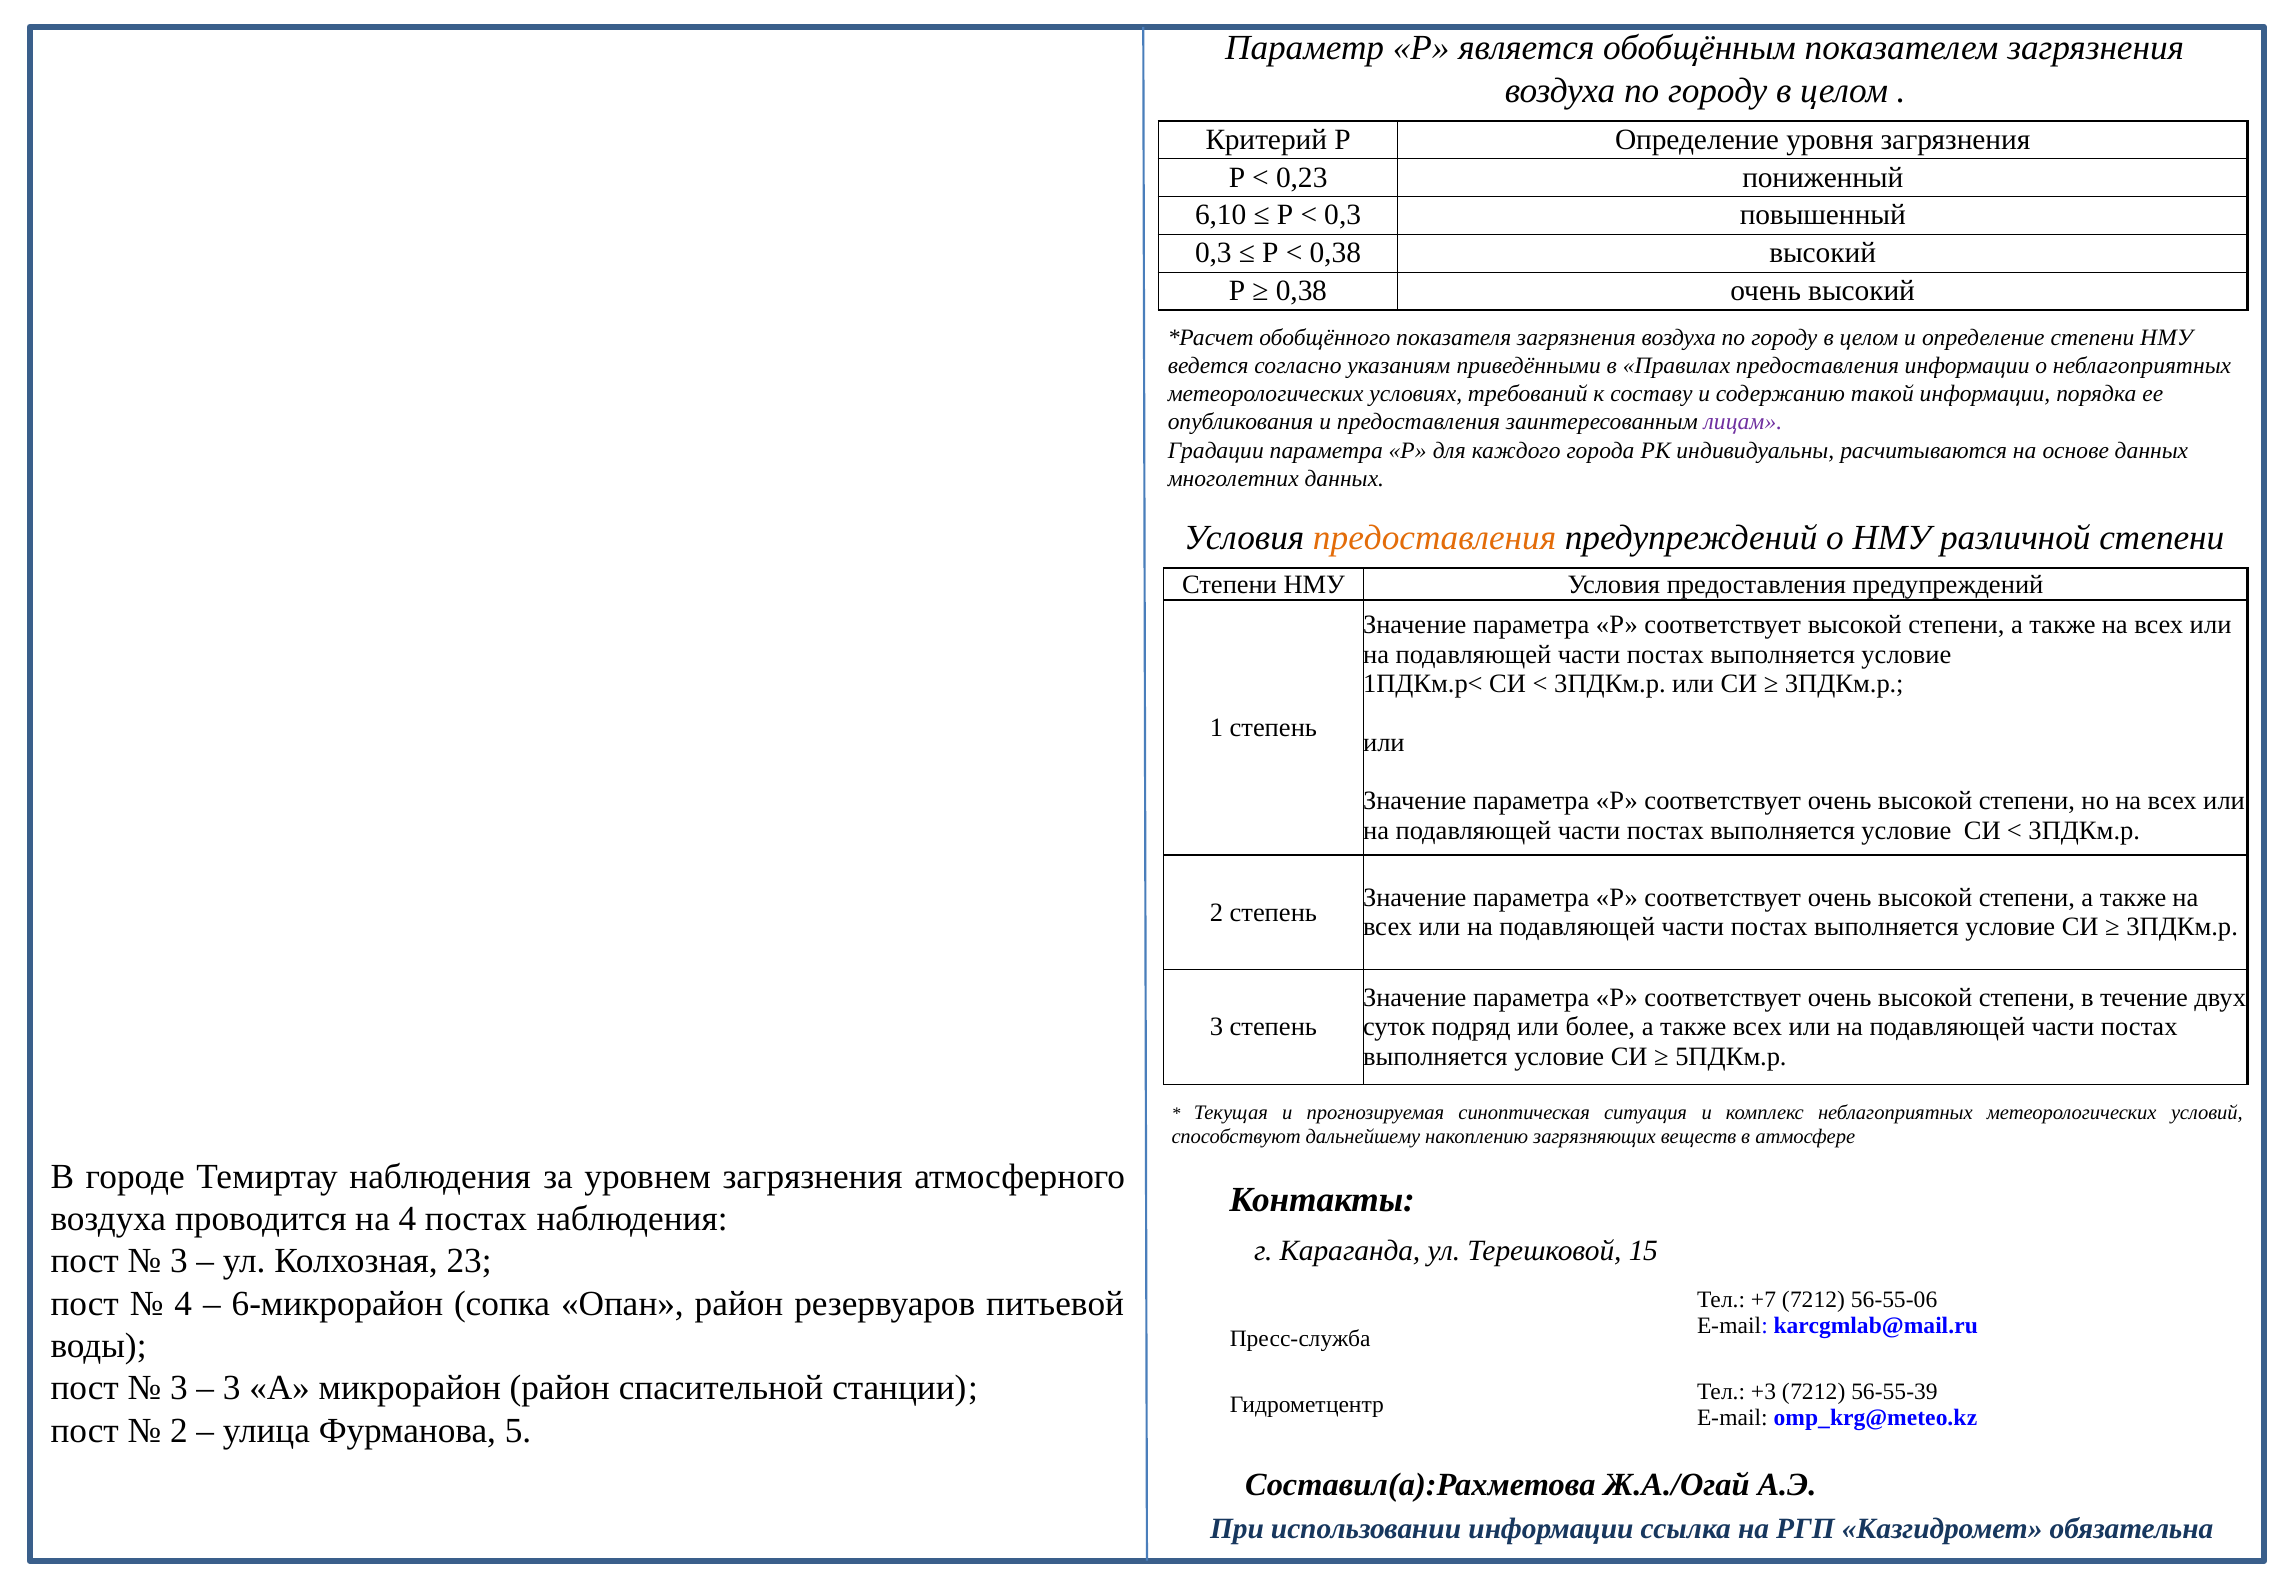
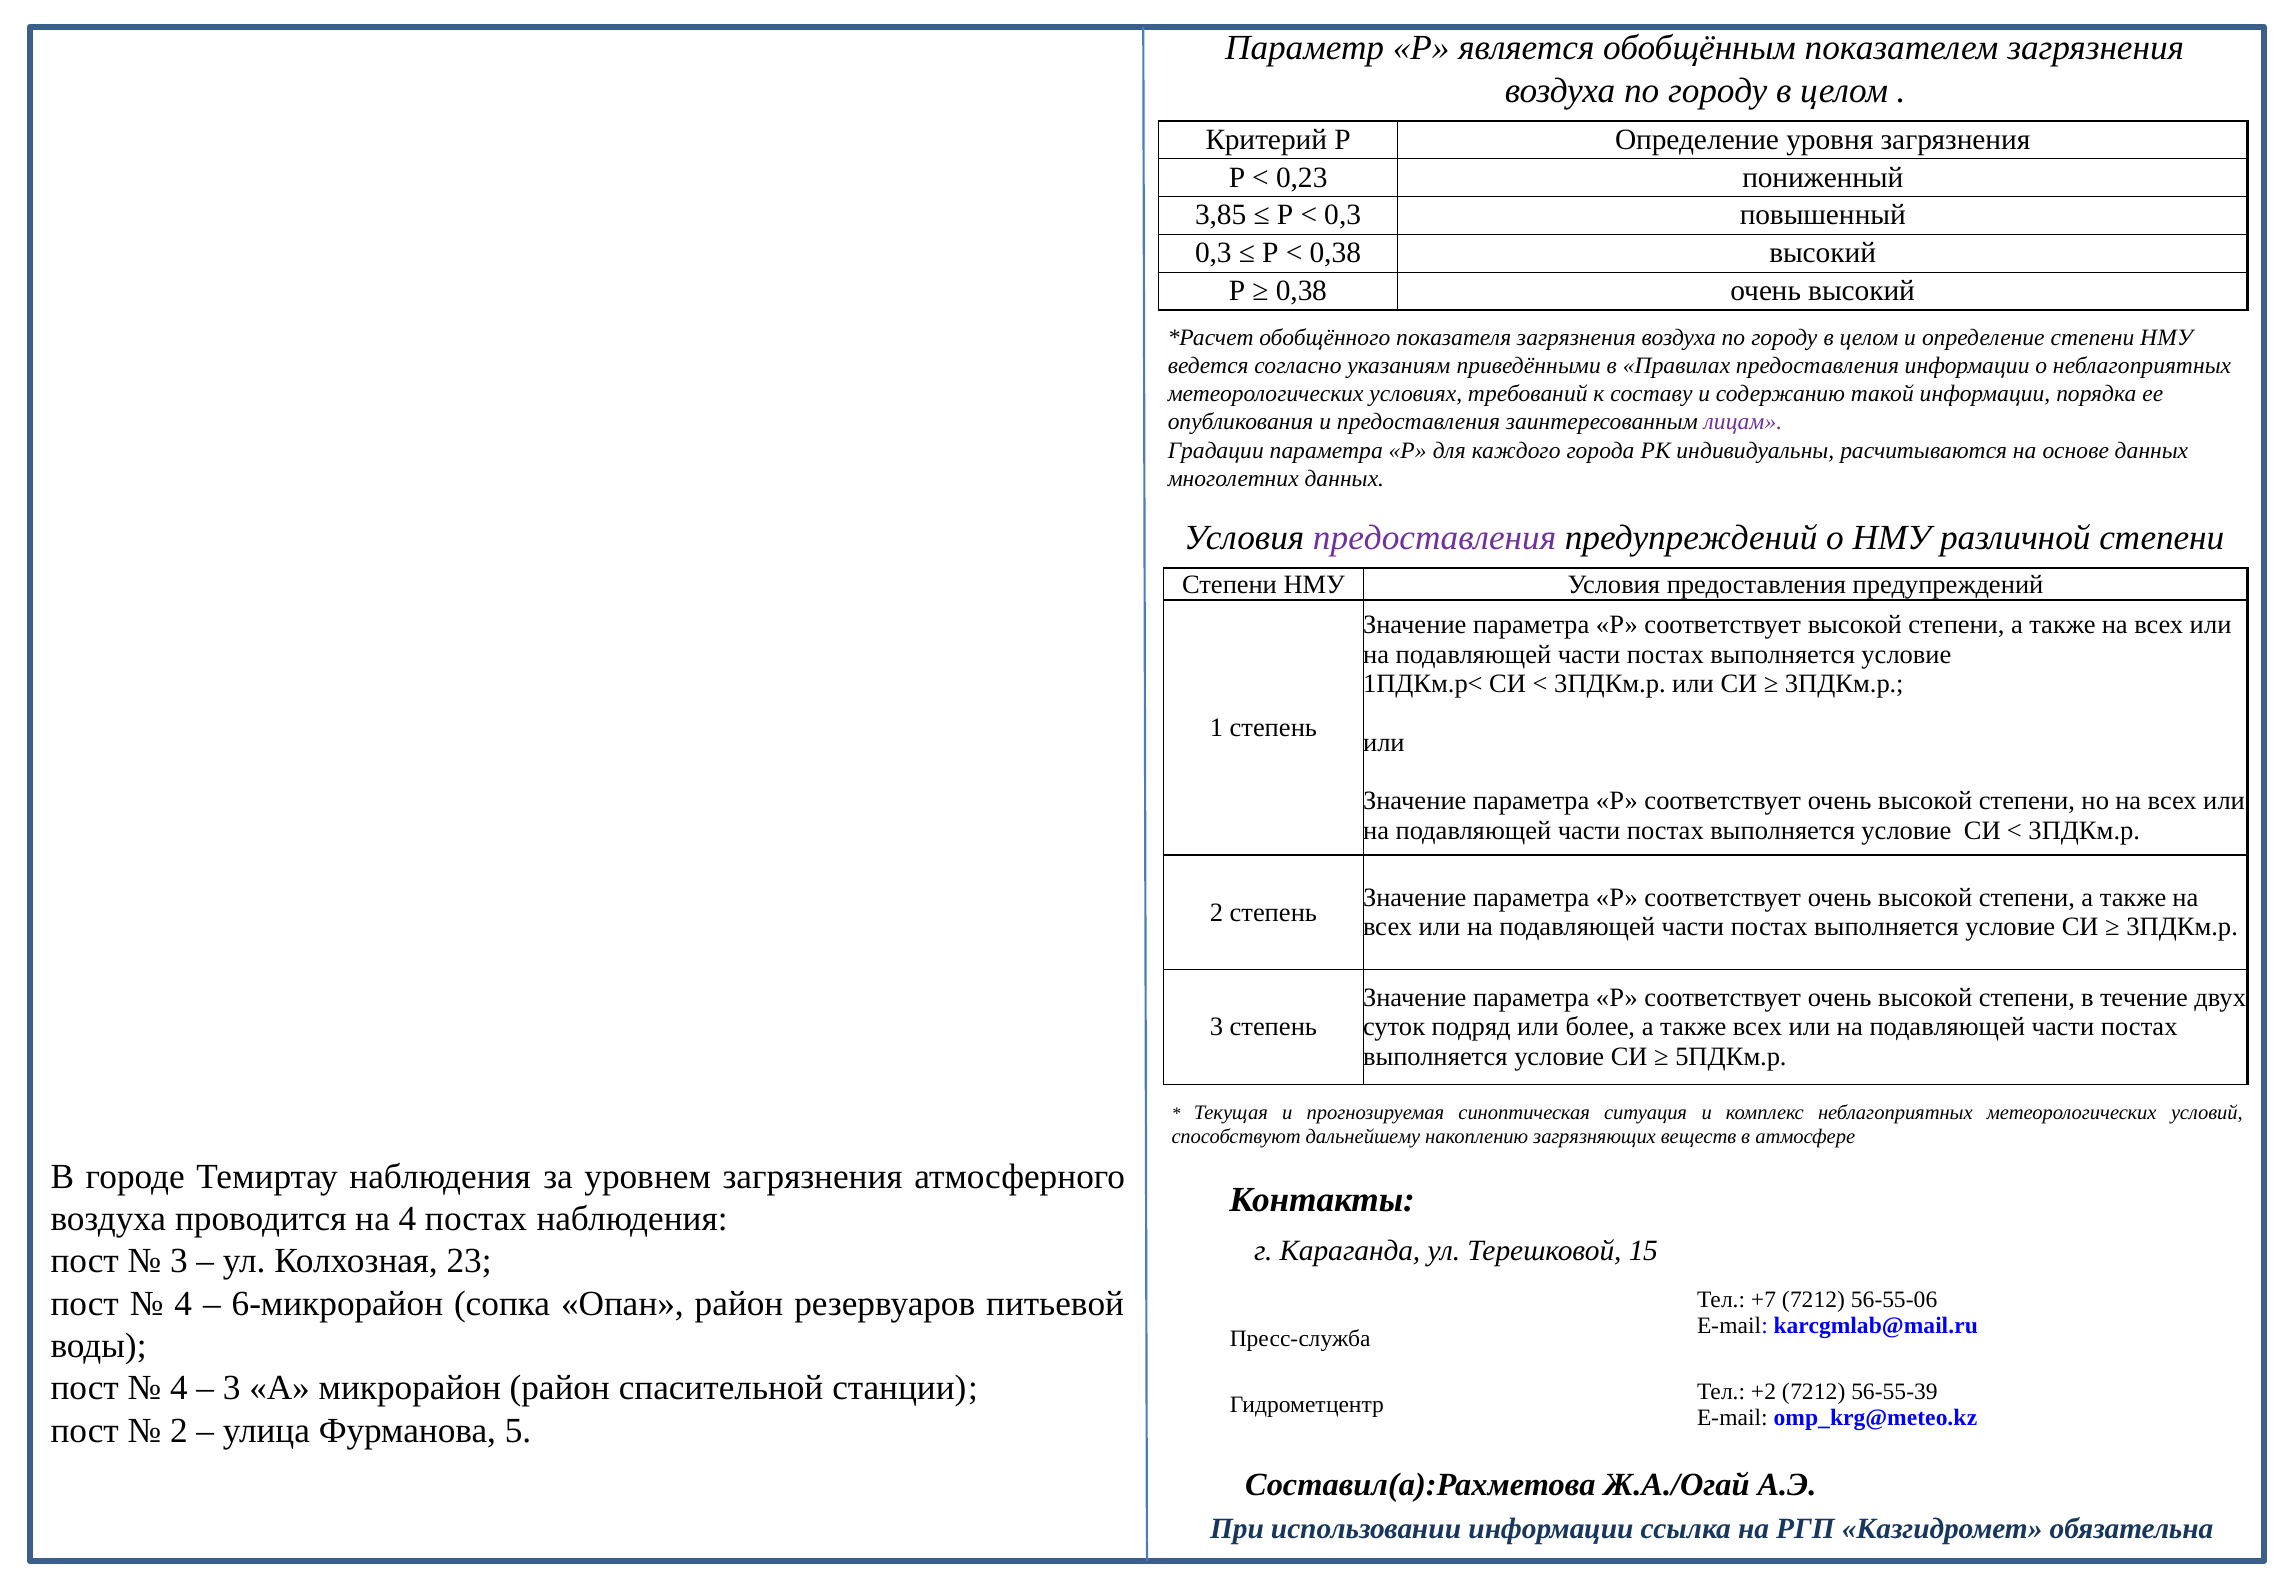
6,10: 6,10 -> 3,85 (1221, 215)
предоставления colour: orange -> purple (1435, 538)
3: 3 -> 4 (179, 1388)
+3: +3 -> +2 (1764, 1391)
